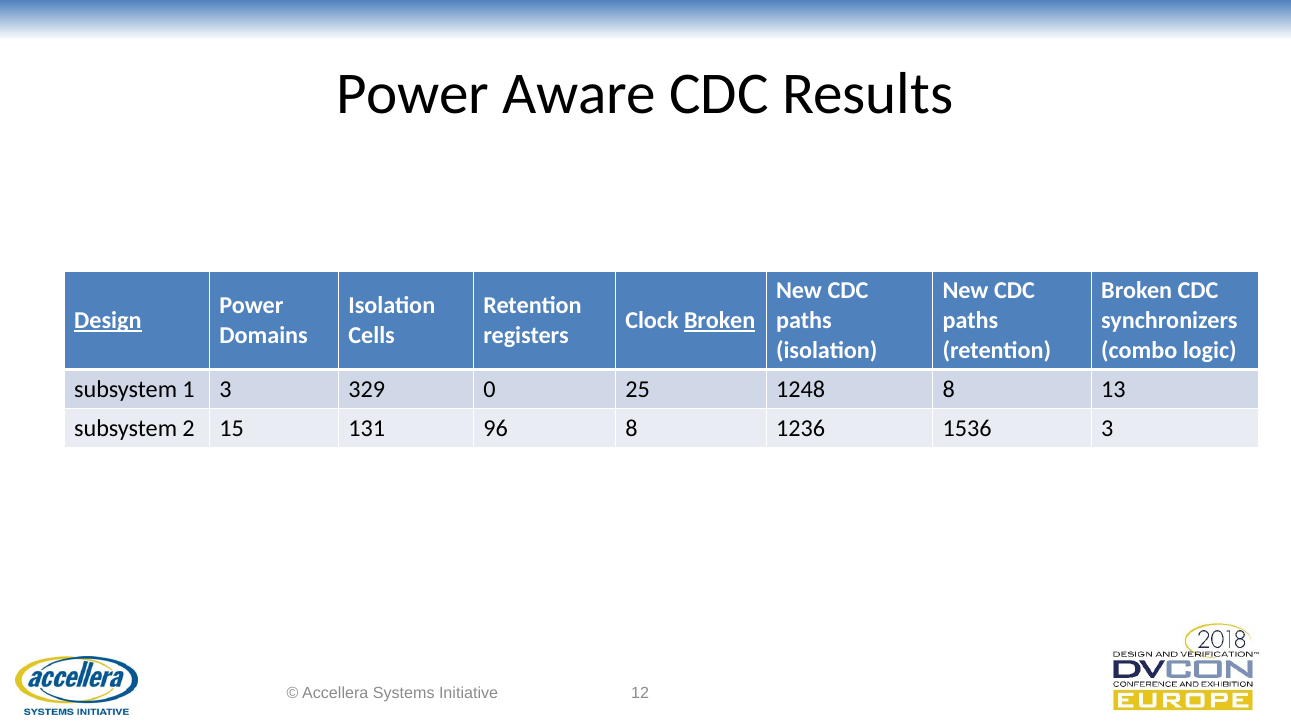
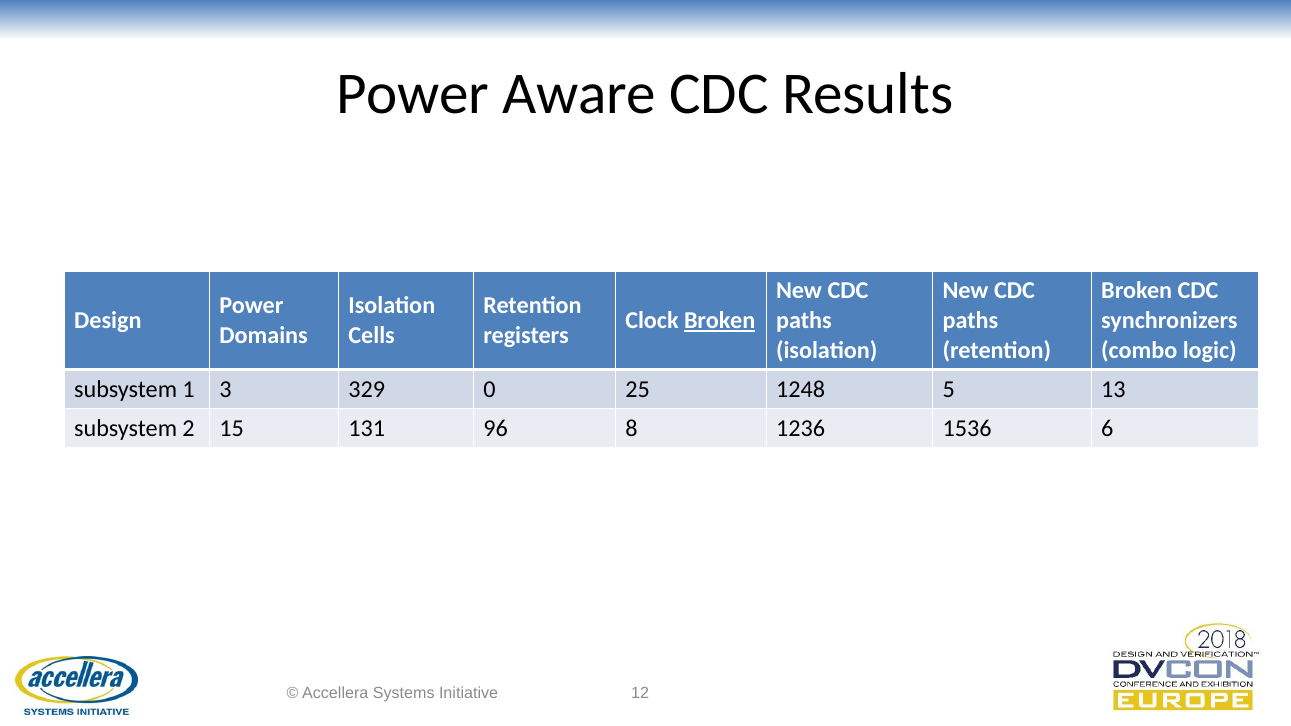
Design underline: present -> none (108, 321)
1248 8: 8 -> 5 (949, 389)
1536 3: 3 -> 6 (1107, 429)
